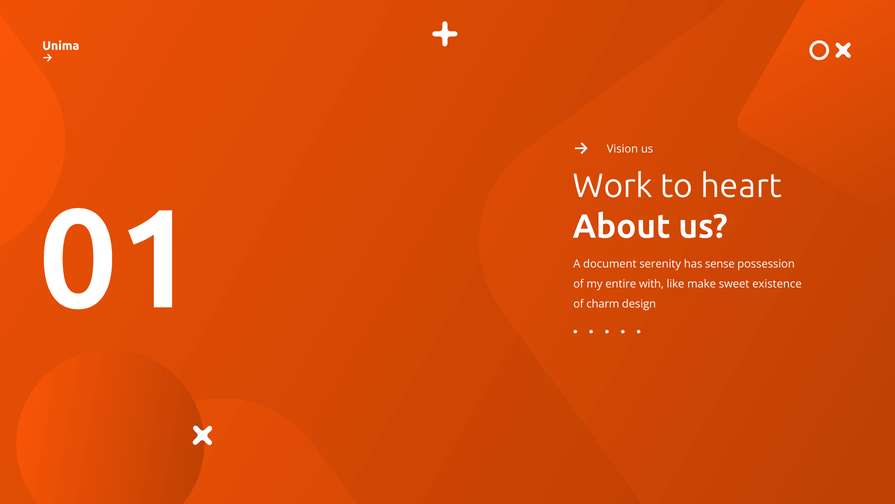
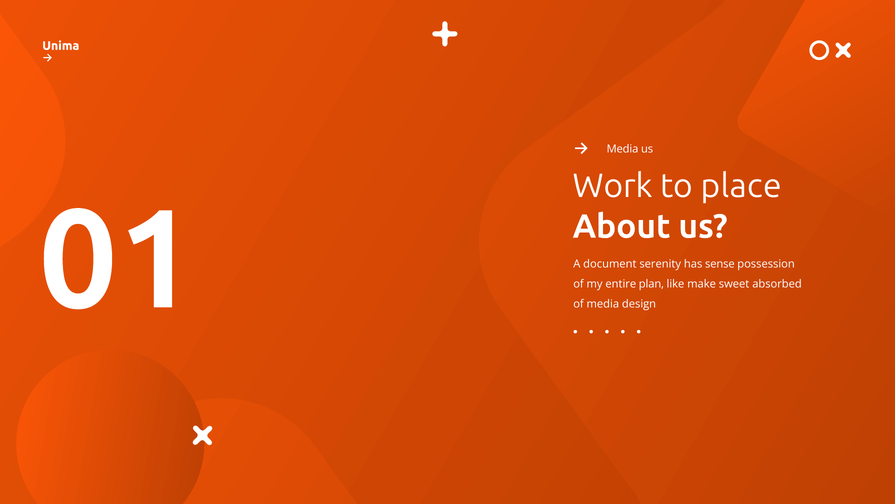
Vision: Vision -> Media (622, 149)
heart: heart -> place (741, 186)
with: with -> plan (651, 284)
existence: existence -> absorbed (777, 284)
of charm: charm -> media (603, 304)
